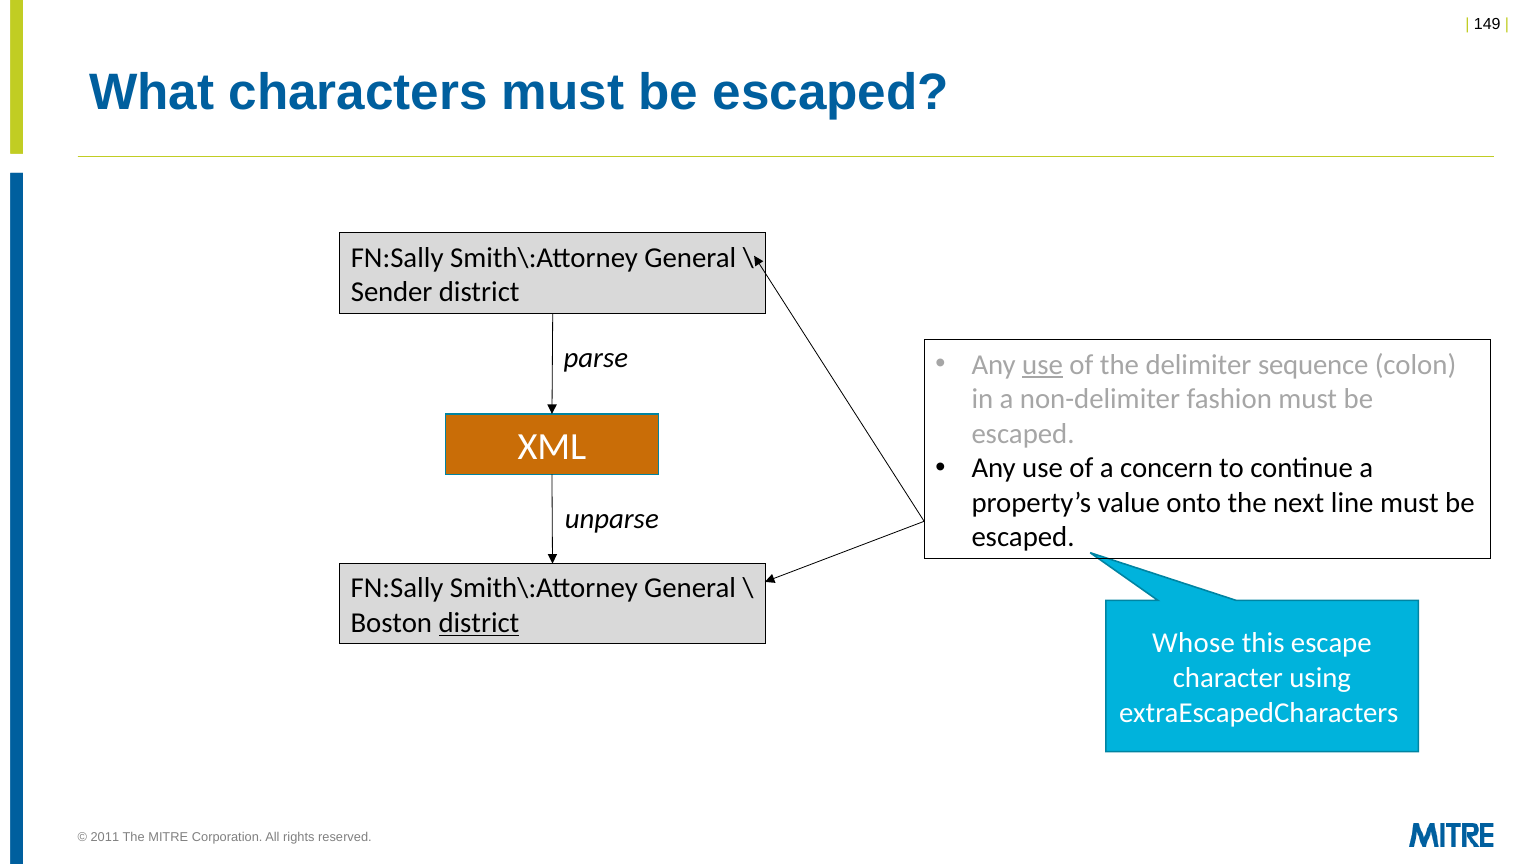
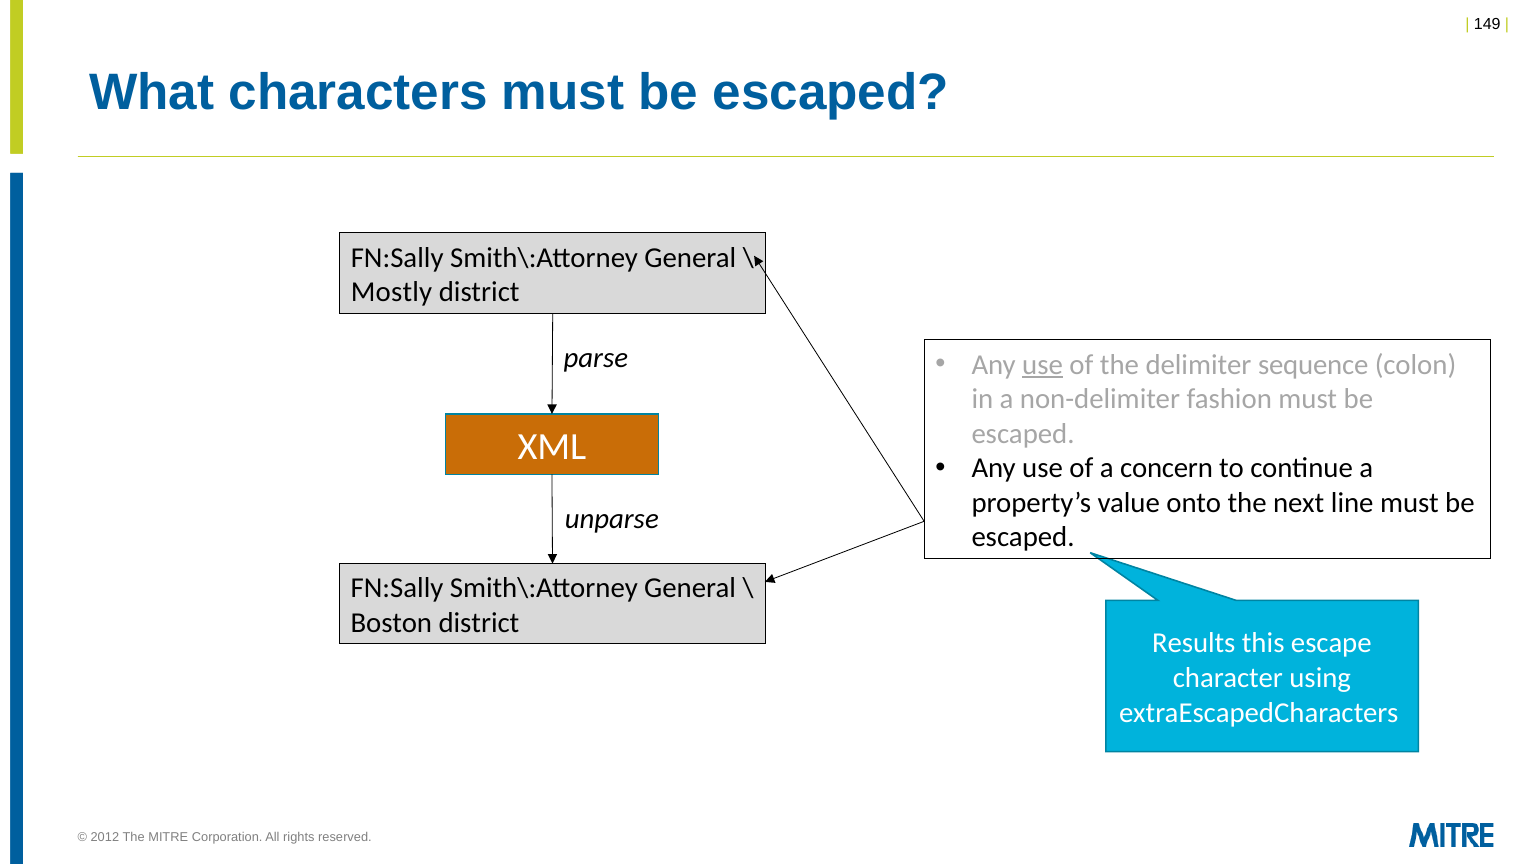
Sender: Sender -> Mostly (392, 293)
district underline: present -> none (479, 623)
Whose: Whose -> Results (1194, 644)
2011: 2011 -> 2012 (105, 838)
